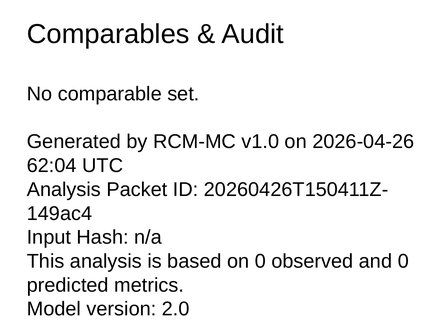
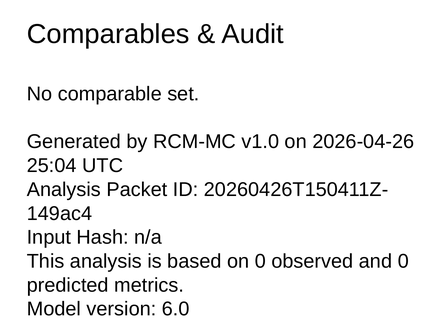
62:04: 62:04 -> 25:04 (52, 166)
2.0: 2.0 -> 6.0 (176, 309)
